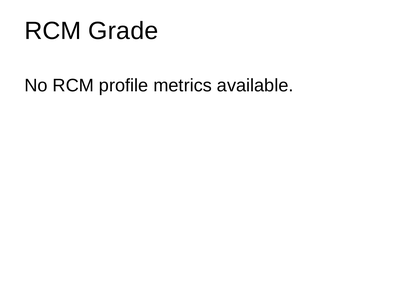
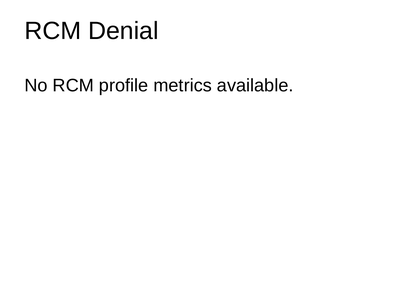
Grade: Grade -> Denial (123, 31)
